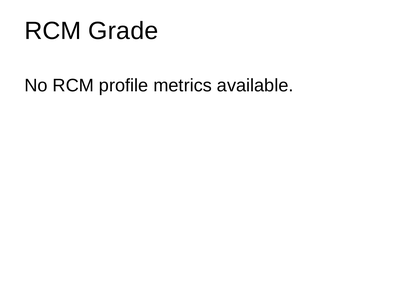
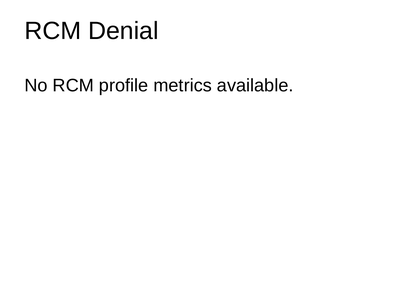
Grade: Grade -> Denial (123, 31)
